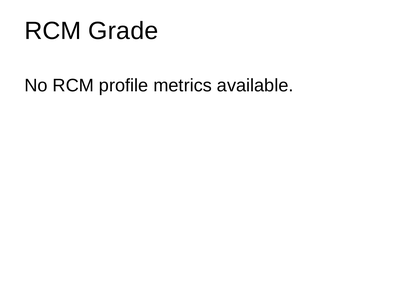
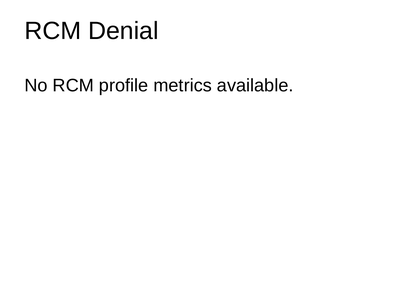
Grade: Grade -> Denial (123, 31)
